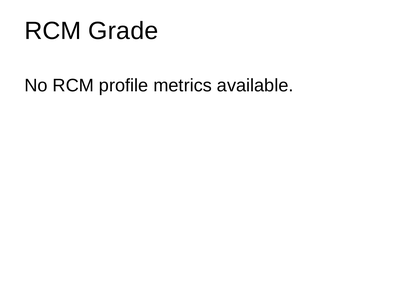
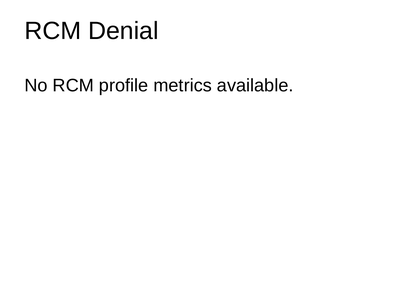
Grade: Grade -> Denial (123, 31)
